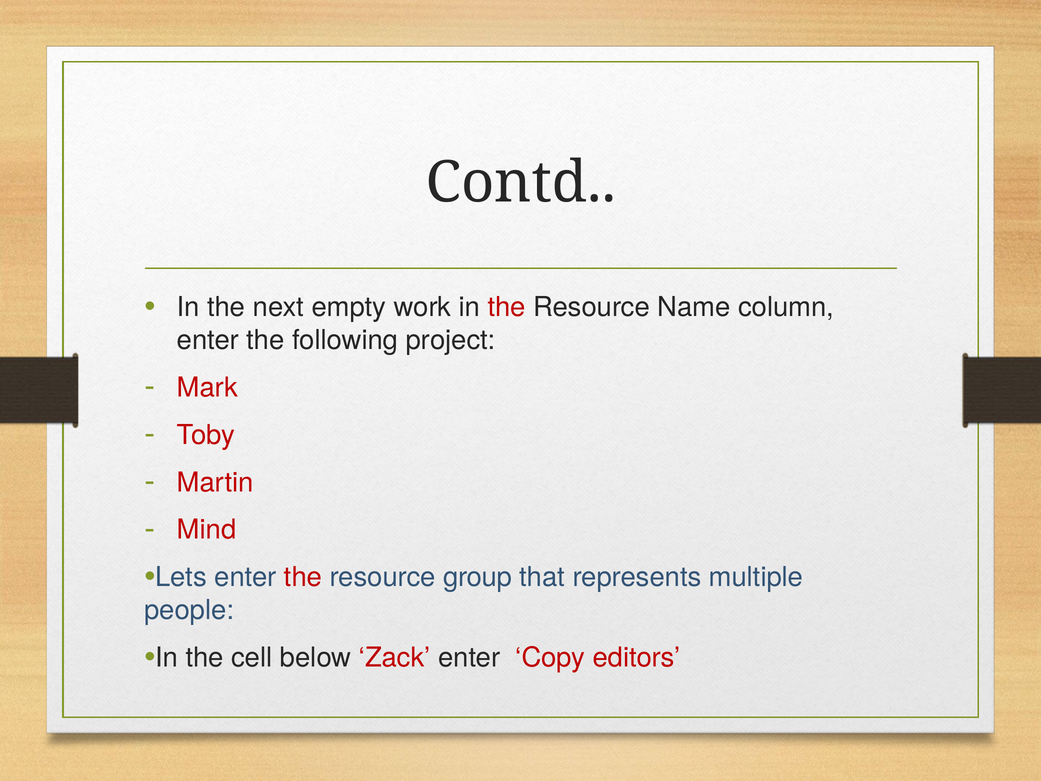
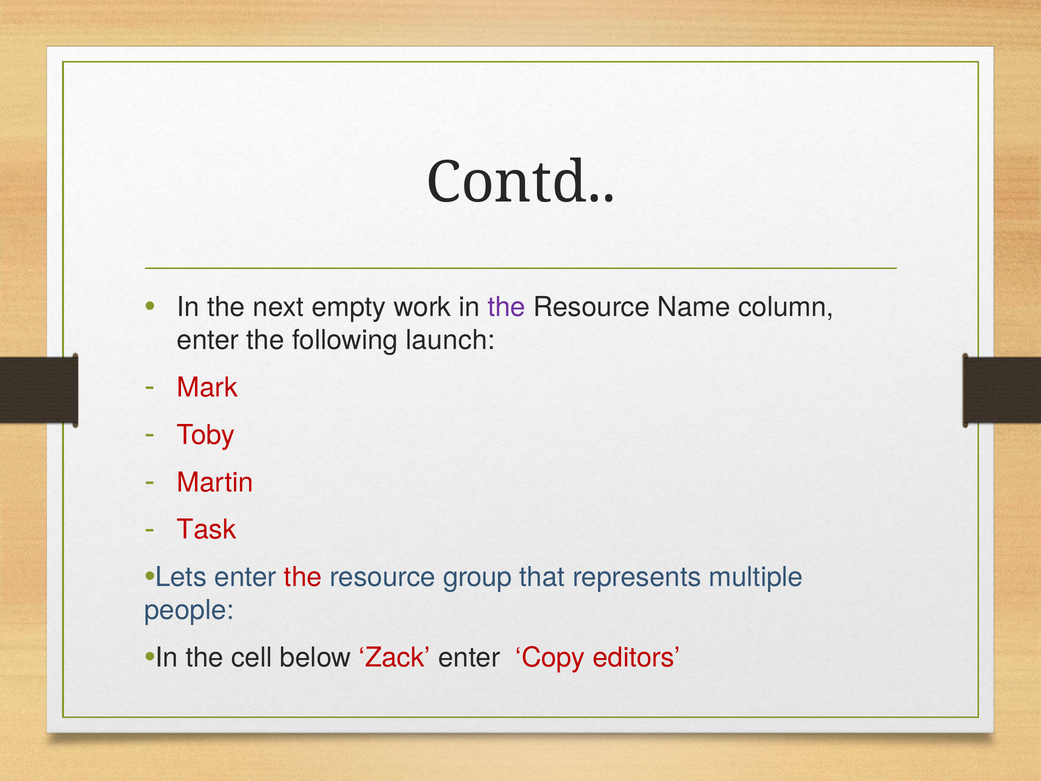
the colour: red -> purple (507, 307)
project: project -> launch (450, 340)
Mind: Mind -> Task (207, 530)
